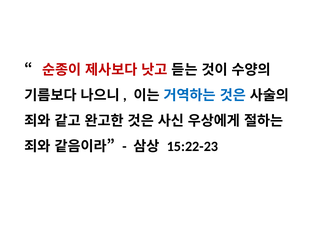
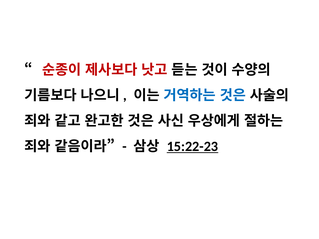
15:22-23 underline: none -> present (192, 147)
